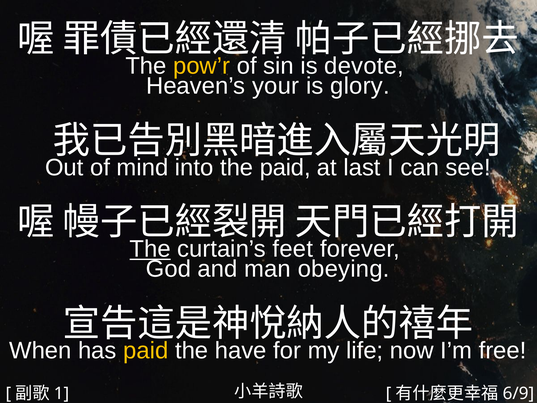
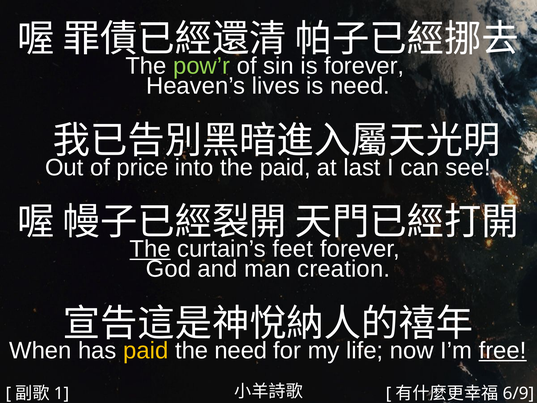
pow’r colour: yellow -> light green (202, 66)
is devote: devote -> forever (364, 66)
your: your -> lives (276, 86)
is glory: glory -> need (360, 86)
mind: mind -> price (142, 167)
obeying: obeying -> creation (344, 269)
the have: have -> need (241, 350)
free underline: none -> present (503, 350)
